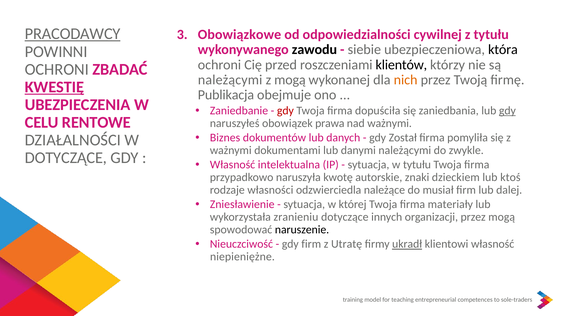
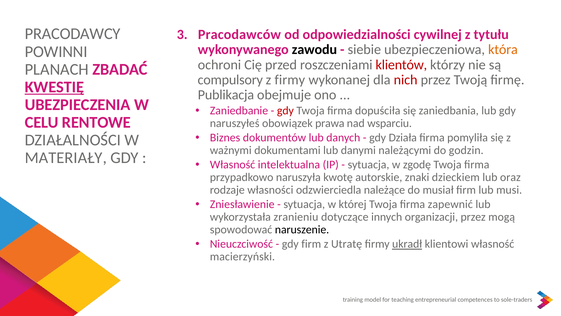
PRACODAWCY underline: present -> none (73, 34)
Obowiązkowe: Obowiązkowe -> Pracodawców (239, 34)
która colour: black -> orange (503, 49)
klientów colour: black -> red (401, 65)
OCHRONI: OCHRONI -> PLANACH (57, 69)
należącymi: należącymi -> compulsory (230, 80)
z mogą: mogą -> firmy (290, 80)
nich colour: orange -> red (406, 80)
gdy underline: present -> none (507, 111)
nad ważnymi: ważnymi -> wsparciu (390, 123)
Został: Został -> Działa (403, 138)
zwykle: zwykle -> godzin (466, 150)
DOTYCZĄCE: DOTYCZĄCE -> MATERIAŁY (66, 158)
w tytułu: tytułu -> zgodę (417, 165)
ktoś: ktoś -> oraz (510, 177)
dalej: dalej -> musi (509, 190)
materiały: materiały -> zapewnić (450, 204)
niepieniężne: niepieniężne -> macierzyński (242, 256)
